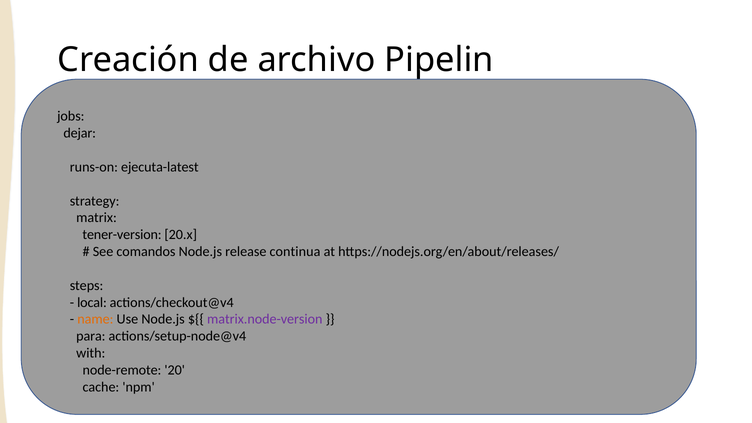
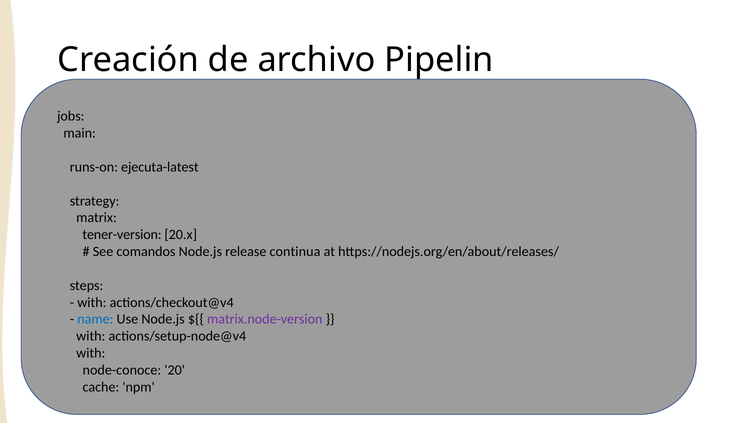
dejar: dejar -> main (80, 133)
local: local -> with (92, 302)
name colour: orange -> blue (95, 319)
para: para -> with (91, 336)
node-remote: node-remote -> node-conoce (122, 370)
